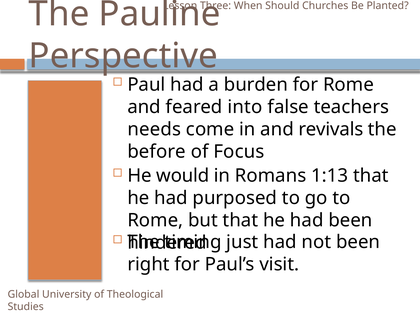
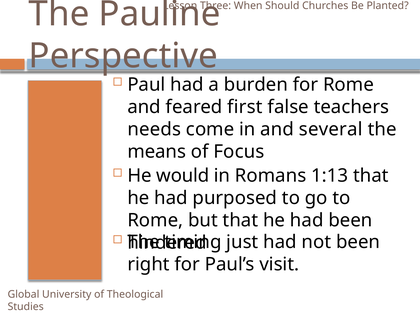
into: into -> first (245, 107)
revivals: revivals -> several (331, 129)
before: before -> means (157, 152)
